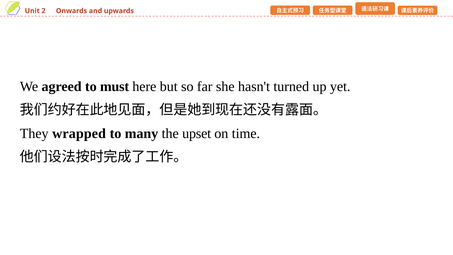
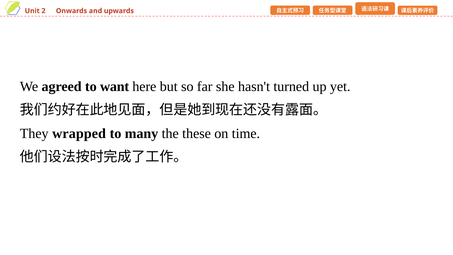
must: must -> want (115, 86)
upset: upset -> these (197, 133)
